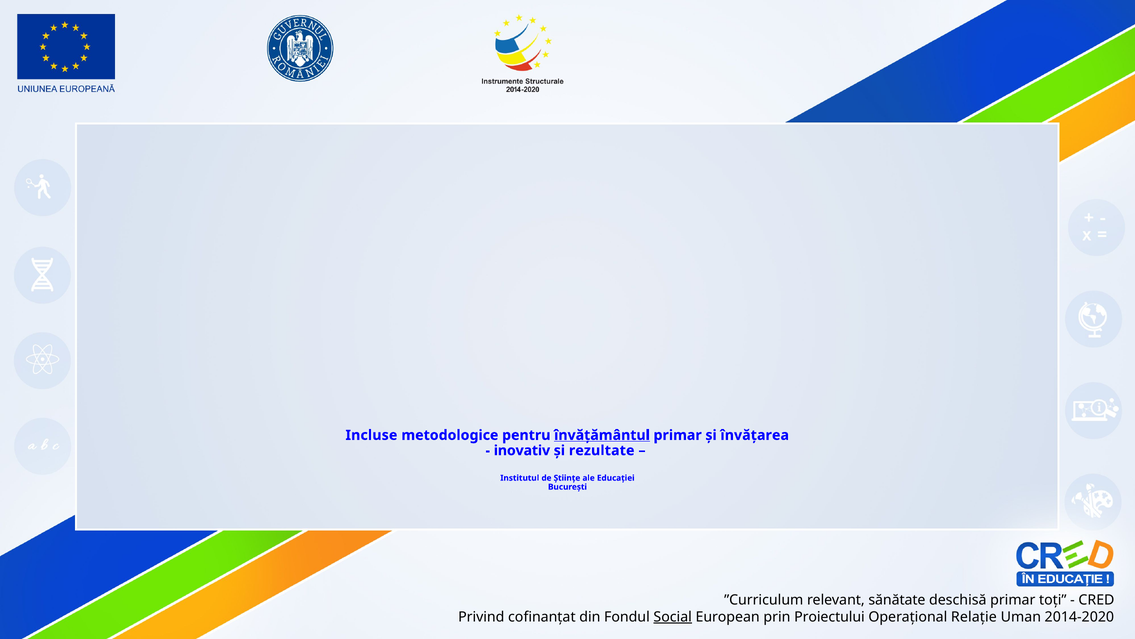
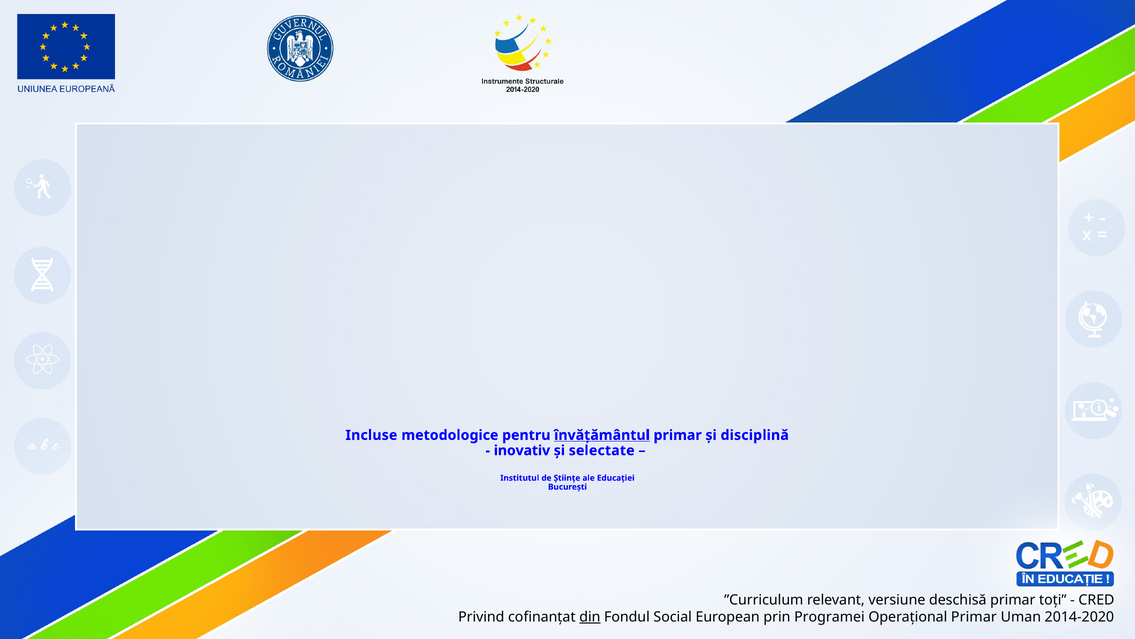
învățarea: învățarea -> disciplină (755, 435)
rezultate: rezultate -> selectate (602, 450)
sănătate: sănătate -> versiune (897, 599)
din underline: none -> present (590, 616)
Social underline: present -> none (673, 616)
Proiectului: Proiectului -> Programei (829, 616)
Operațional Relație: Relație -> Primar (974, 616)
